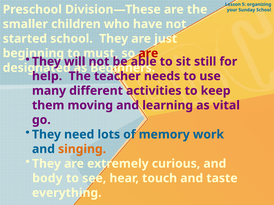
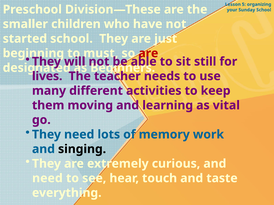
help: help -> lives (47, 76)
singing colour: orange -> black (82, 149)
body: body -> need (47, 179)
